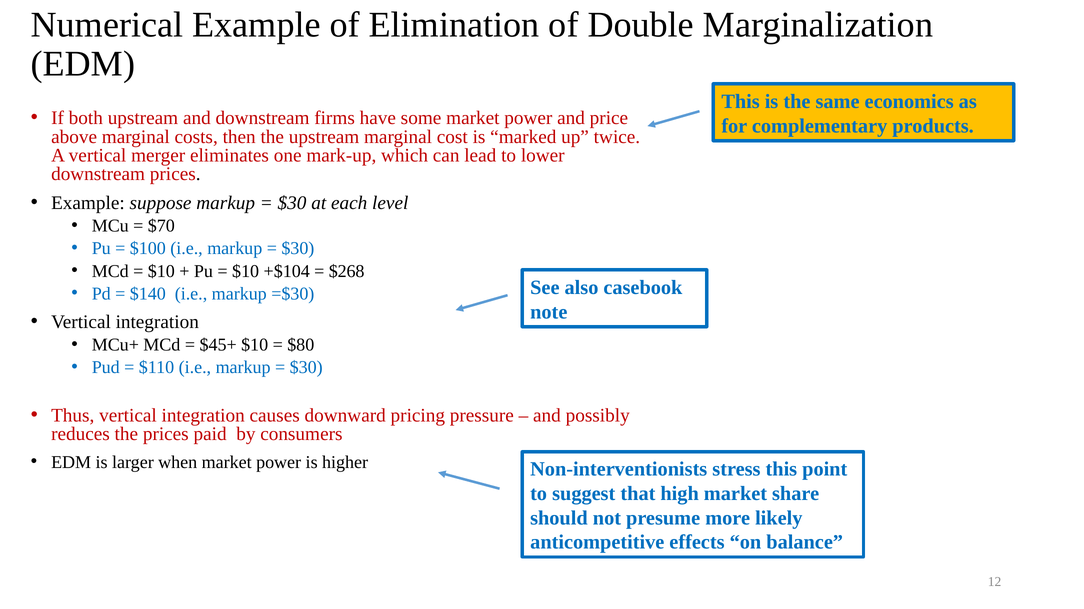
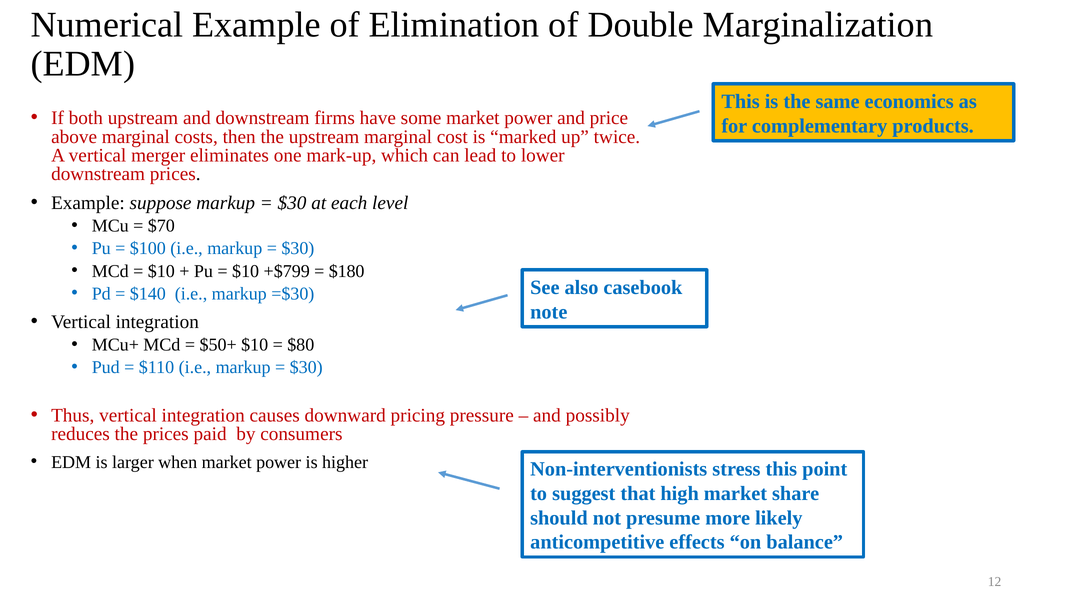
+$104: +$104 -> +$799 (287, 271)
$268: $268 -> $180 (347, 271)
$45+: $45+ -> $50+ (218, 345)
